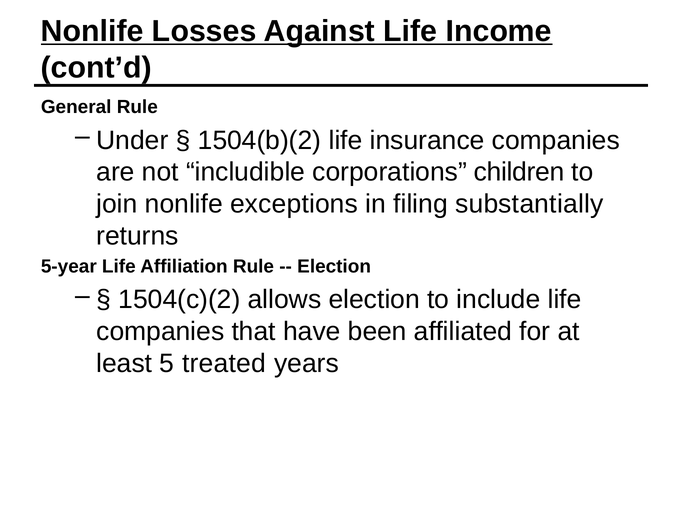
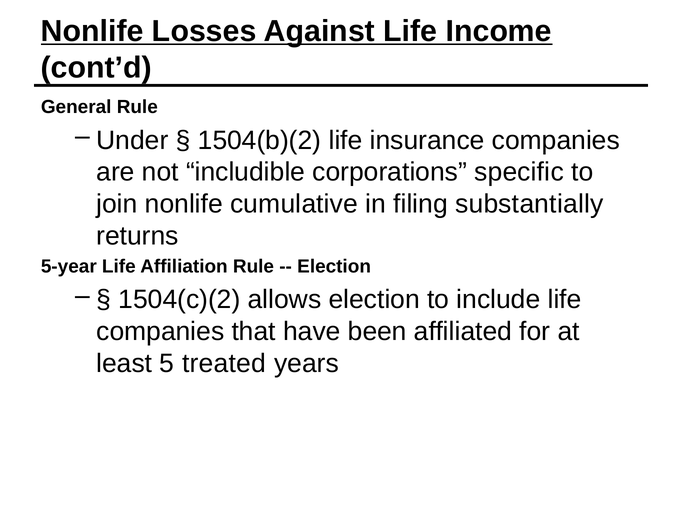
children: children -> specific (519, 172)
exceptions: exceptions -> cumulative (294, 204)
